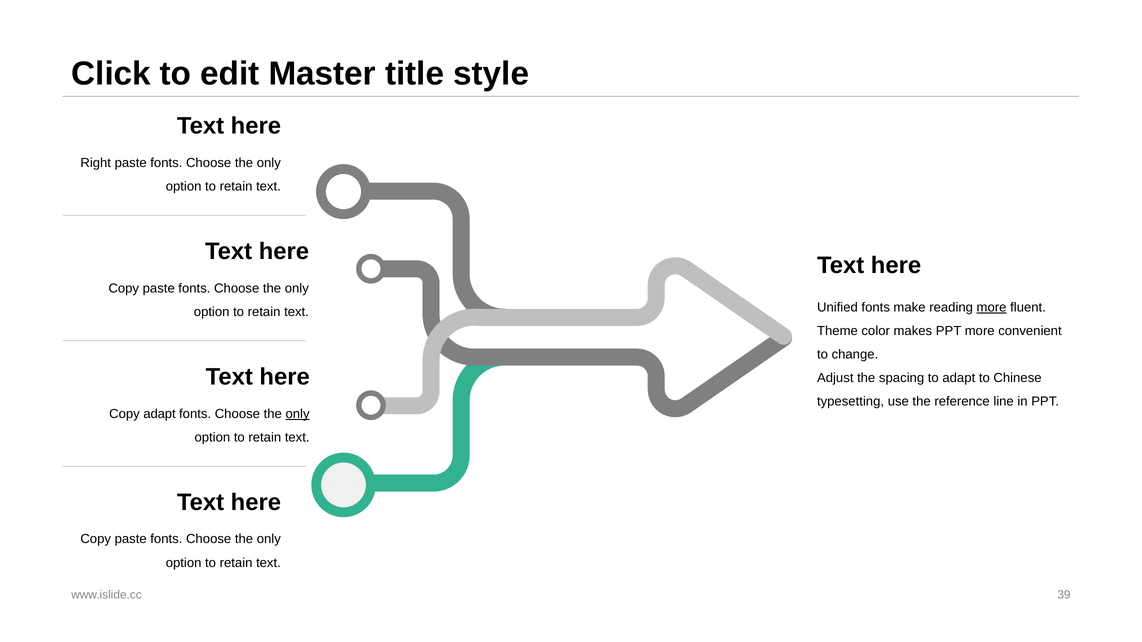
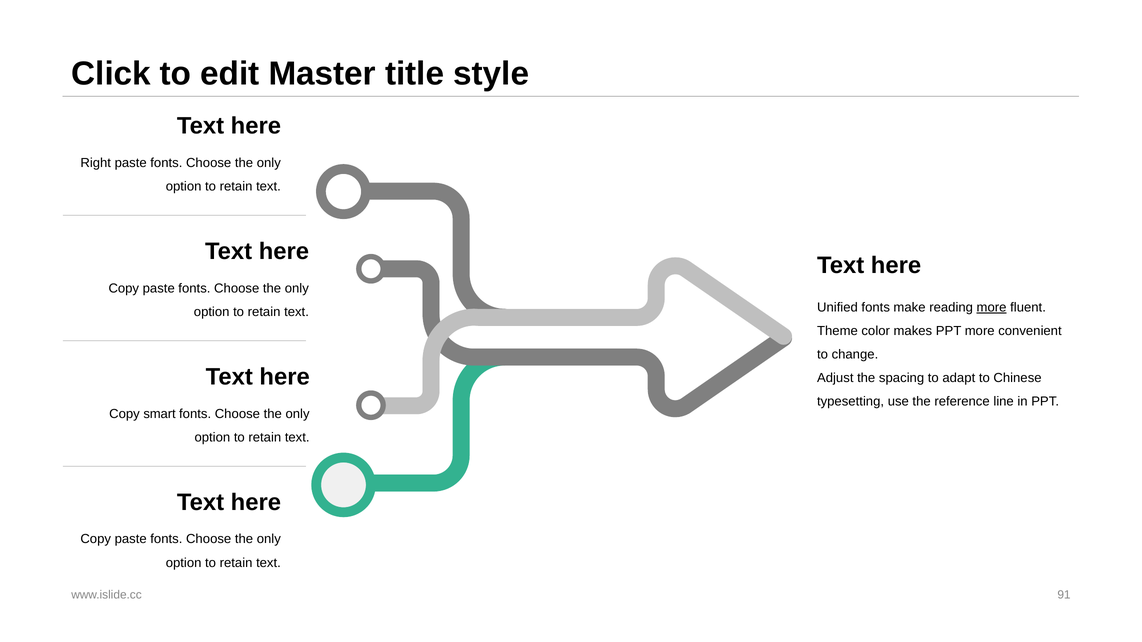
Copy adapt: adapt -> smart (160, 414)
only underline: present -> none (298, 414)
39: 39 -> 91 (1064, 595)
